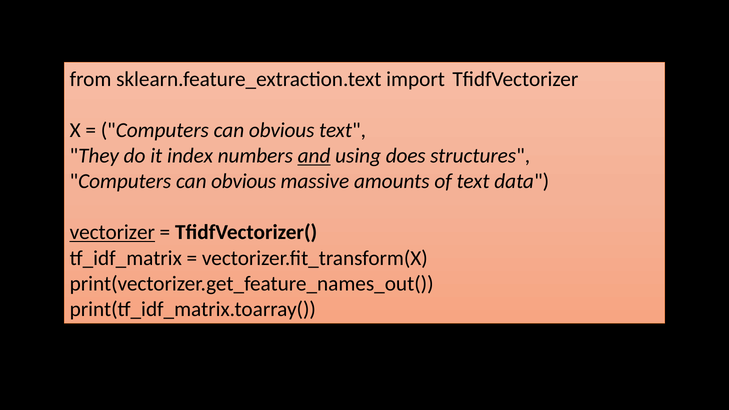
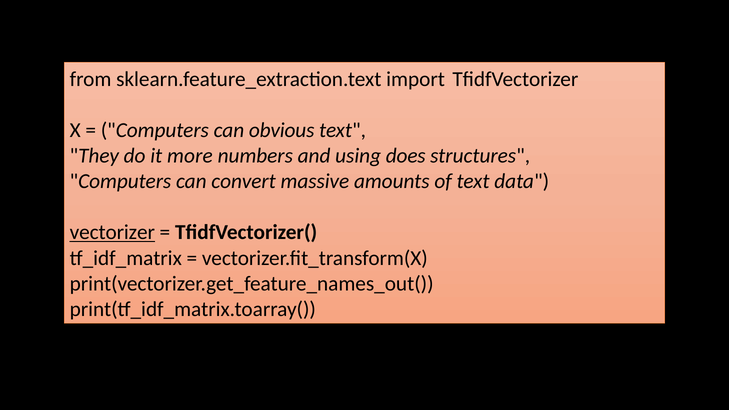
index: index -> more (190, 156)
and underline: present -> none (314, 156)
obvious: obvious -> convert (244, 181)
